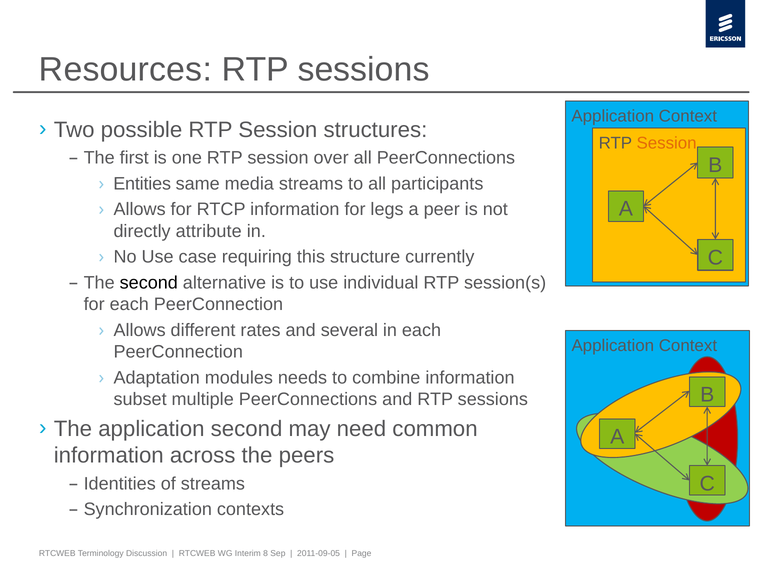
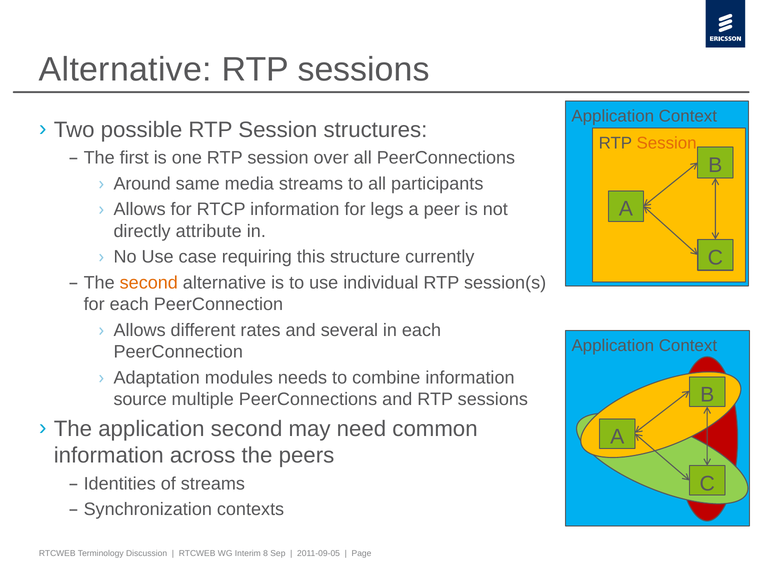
Resources: Resources -> Alternative (125, 70)
Entities: Entities -> Around (142, 184)
second colour: black -> orange (149, 283)
subset: subset -> source (140, 400)
